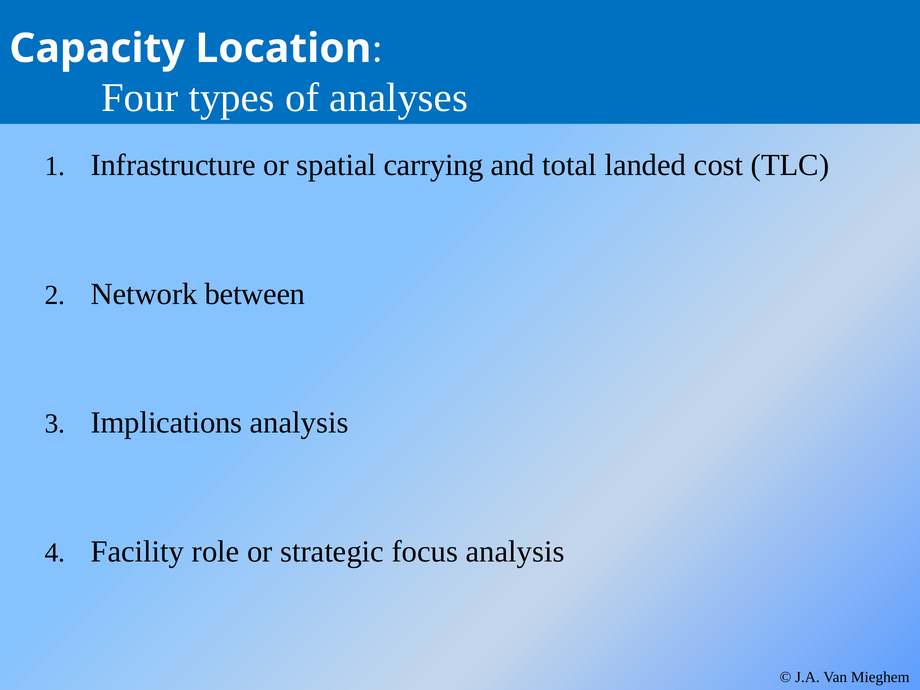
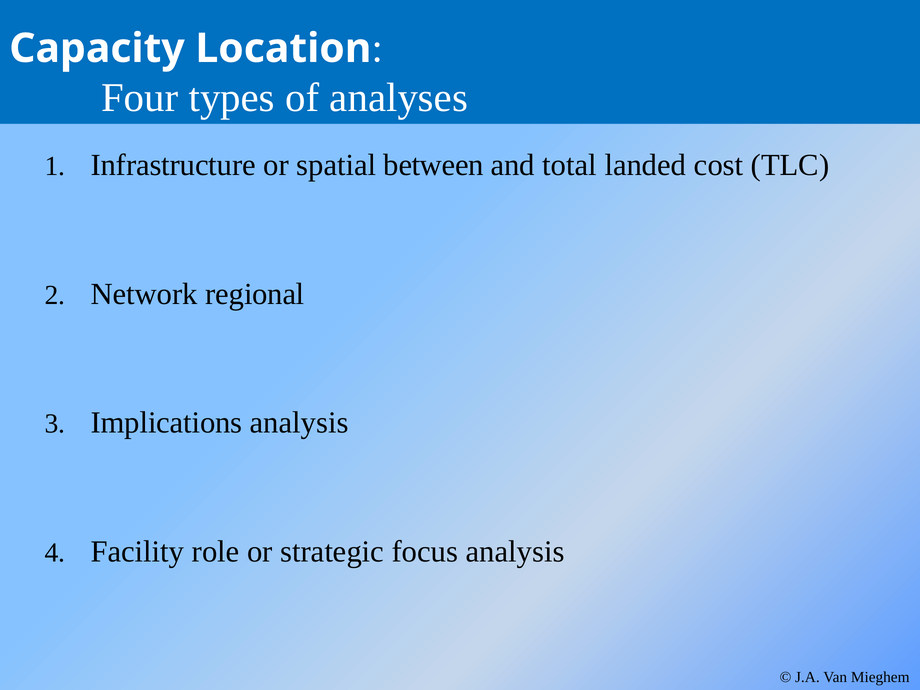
carrying: carrying -> between (434, 165)
between: between -> regional (255, 294)
